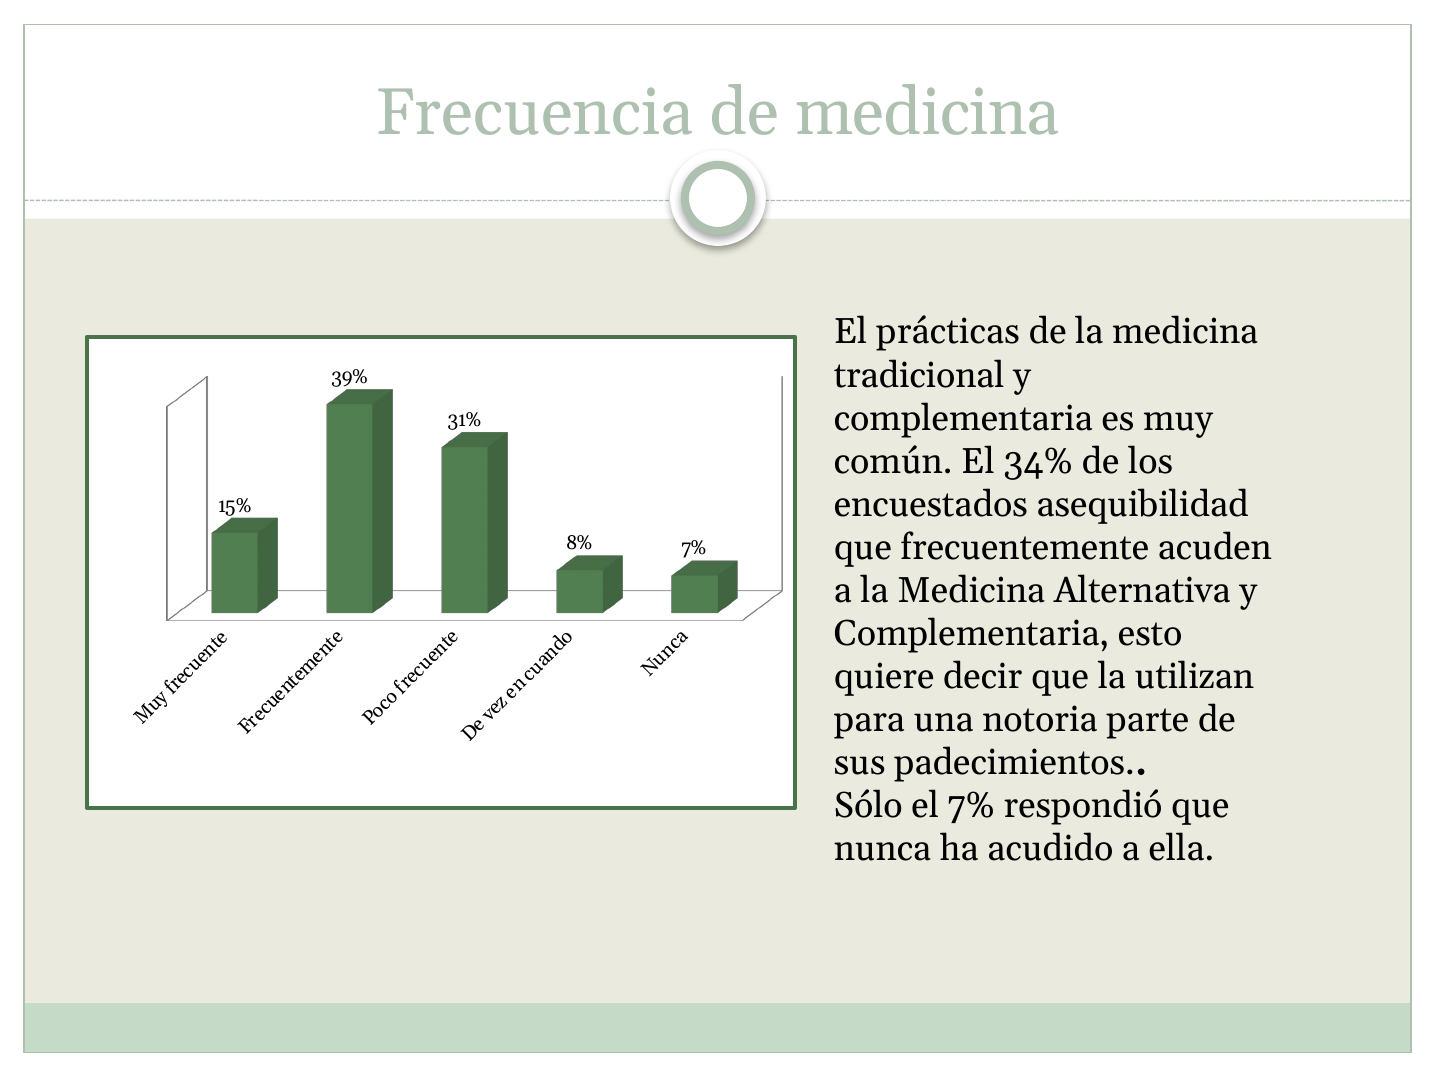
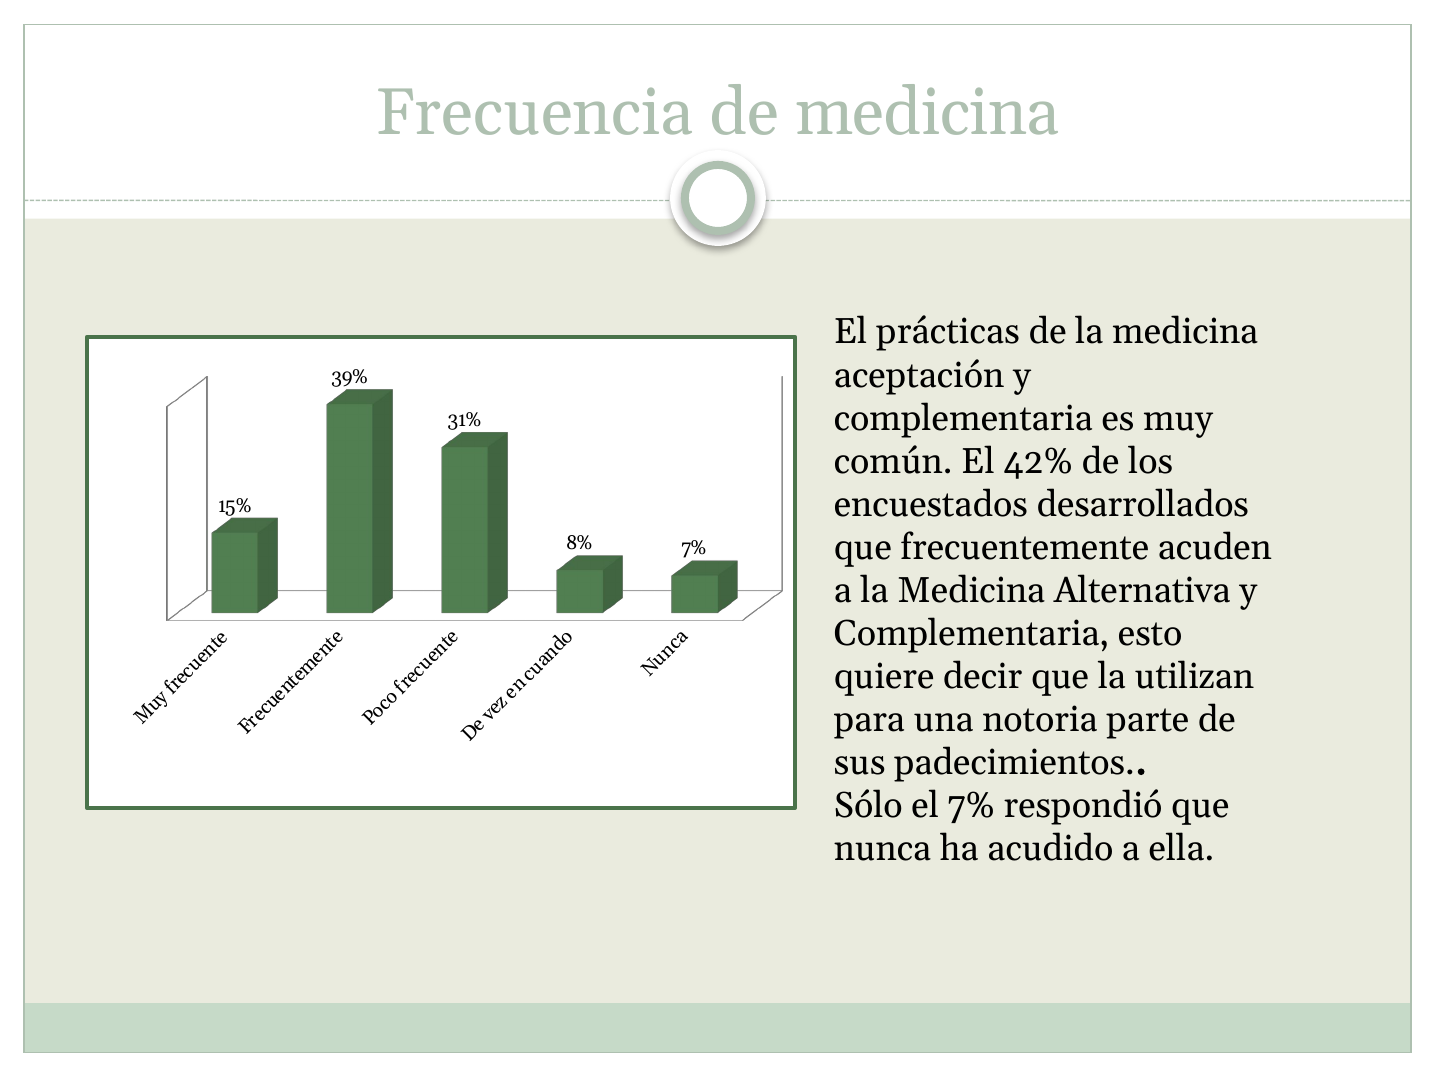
tradicional: tradicional -> aceptación (919, 375)
34%: 34% -> 42% (1038, 461)
asequibilidad: asequibilidad -> desarrollados (1143, 504)
